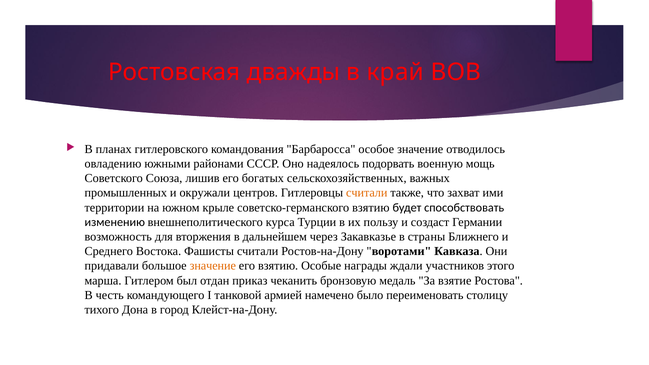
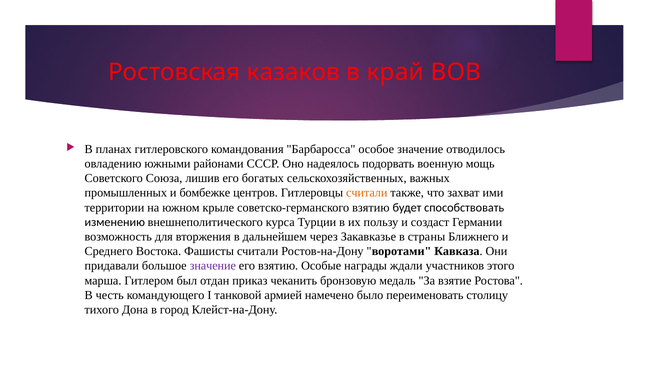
дважды: дважды -> казаков (293, 72)
окружали: окружали -> бомбежке (205, 193)
значение colour: orange -> purple (213, 266)
